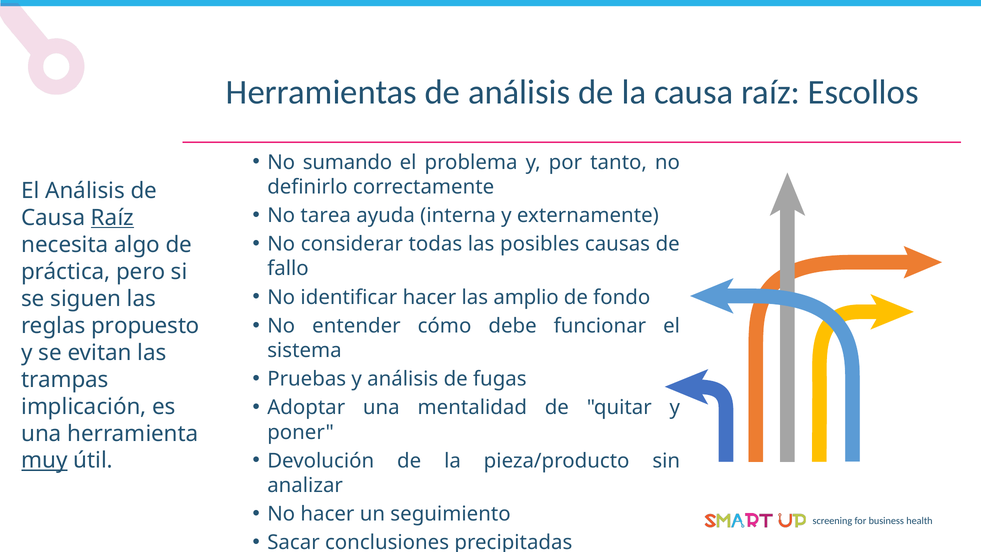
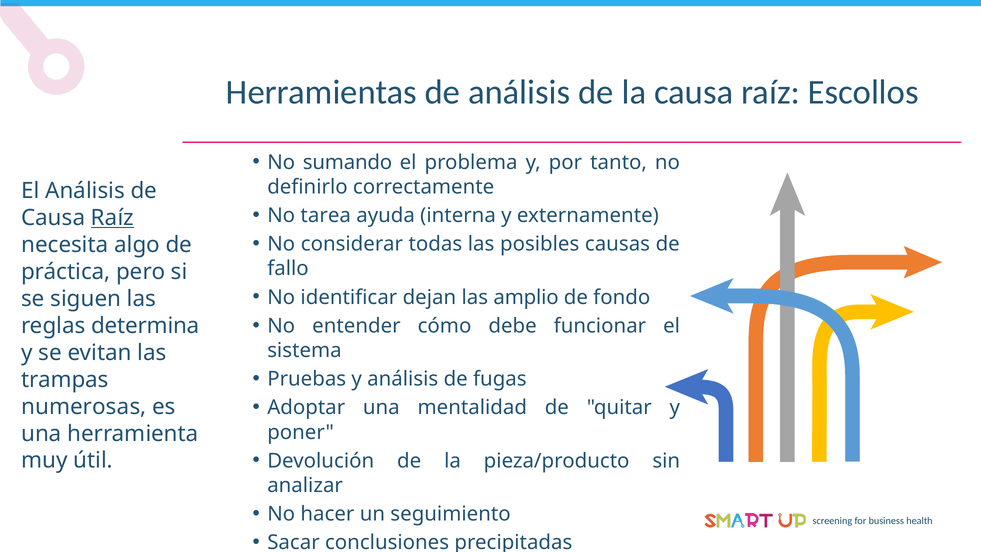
identificar hacer: hacer -> dejan (429, 297)
propuesto: propuesto -> determina (145, 326)
implicación: implicación -> numerosas (84, 406)
muy underline: present -> none (44, 460)
